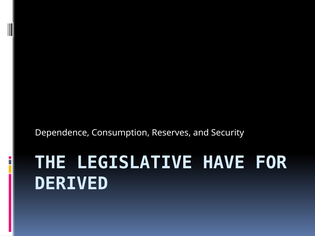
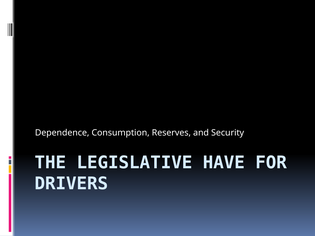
DERIVED: DERIVED -> DRIVERS (71, 184)
